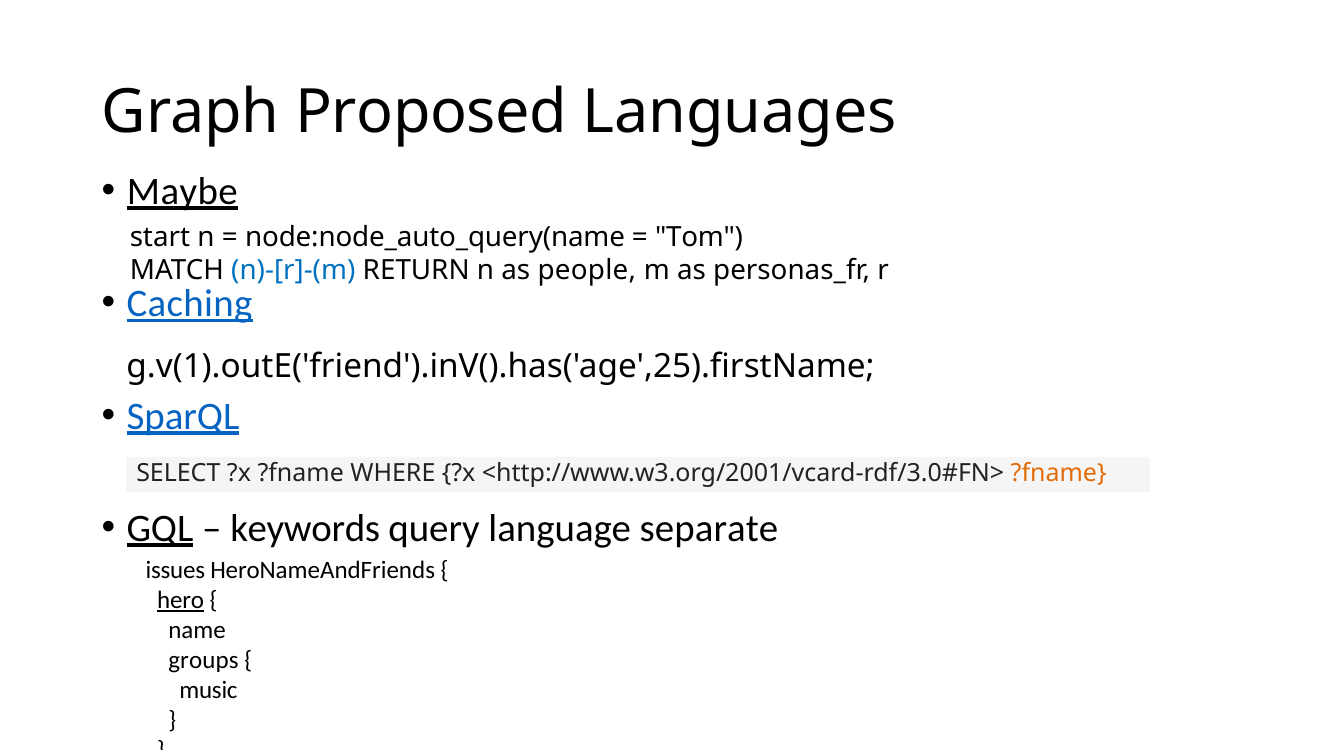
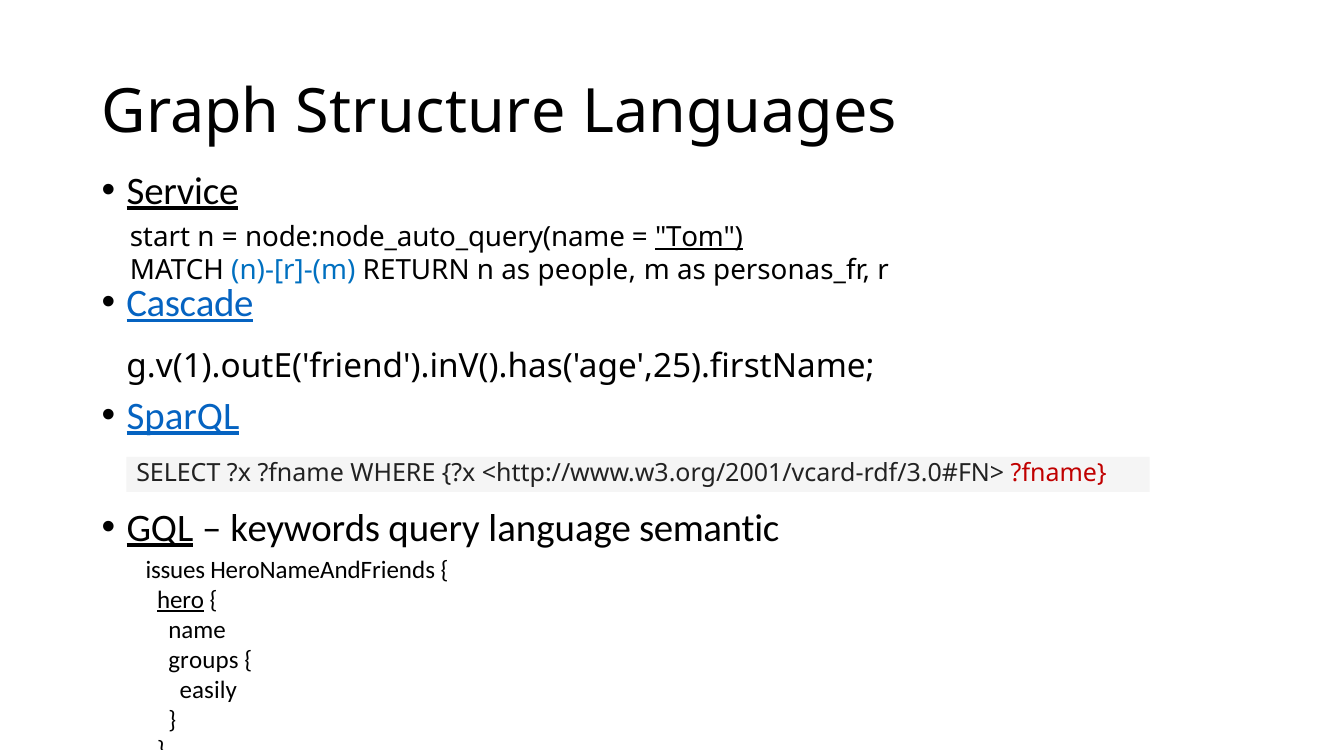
Proposed: Proposed -> Structure (431, 112)
Maybe: Maybe -> Service (183, 191)
Tom underline: none -> present (699, 237)
Caching: Caching -> Cascade (190, 304)
?fname colour: orange -> red (1059, 474)
separate: separate -> semantic (709, 528)
music: music -> easily (208, 690)
